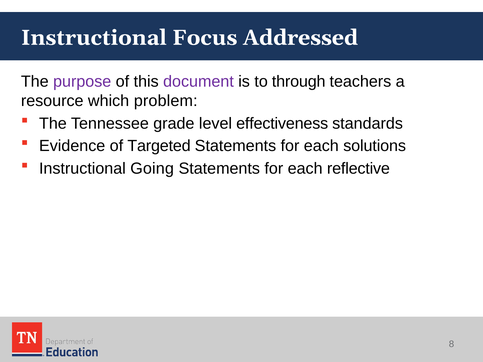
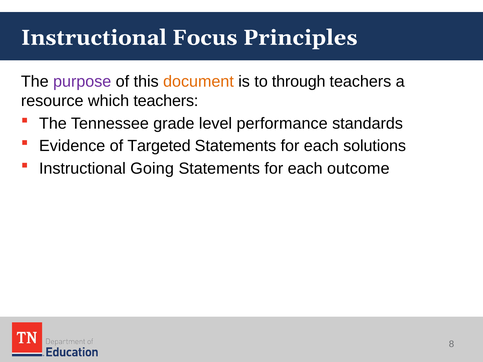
Addressed: Addressed -> Principles (300, 38)
document colour: purple -> orange (198, 82)
which problem: problem -> teachers (166, 101)
effectiveness: effectiveness -> performance (282, 123)
reflective: reflective -> outcome (358, 169)
